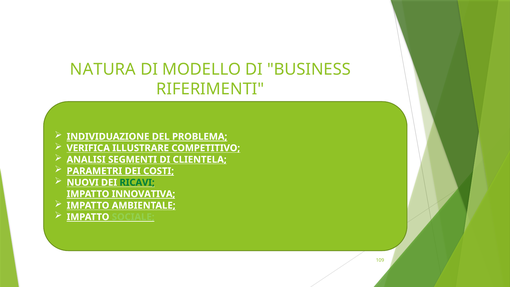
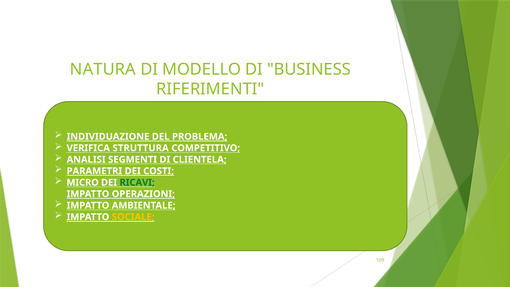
ILLUSTRARE: ILLUSTRARE -> STRUTTURA (141, 148)
NUOVI: NUOVI -> MICRO (83, 182)
INNOVATIVA: INNOVATIVA -> OPERAZIONI (143, 194)
SOCIALE colour: light green -> yellow (133, 217)
